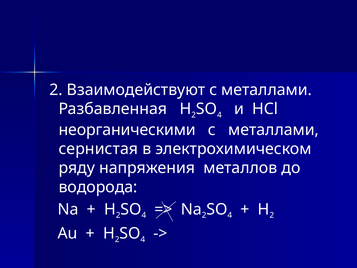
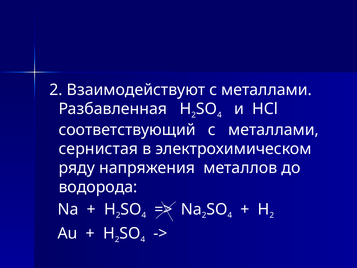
неорганическими: неорганическими -> соответствующий (127, 130)
